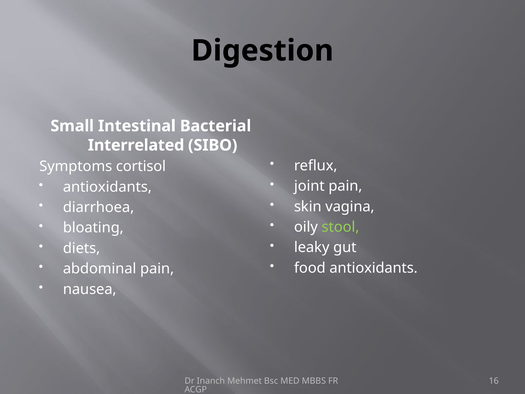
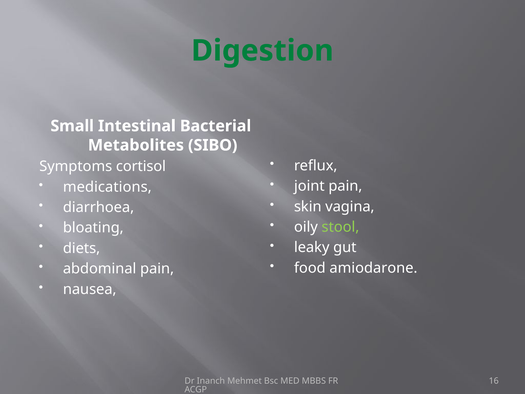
Digestion colour: black -> green (262, 51)
Interrelated: Interrelated -> Metabolites (136, 145)
antioxidants: antioxidants -> medications (107, 187)
food antioxidants: antioxidants -> amiodarone (373, 268)
